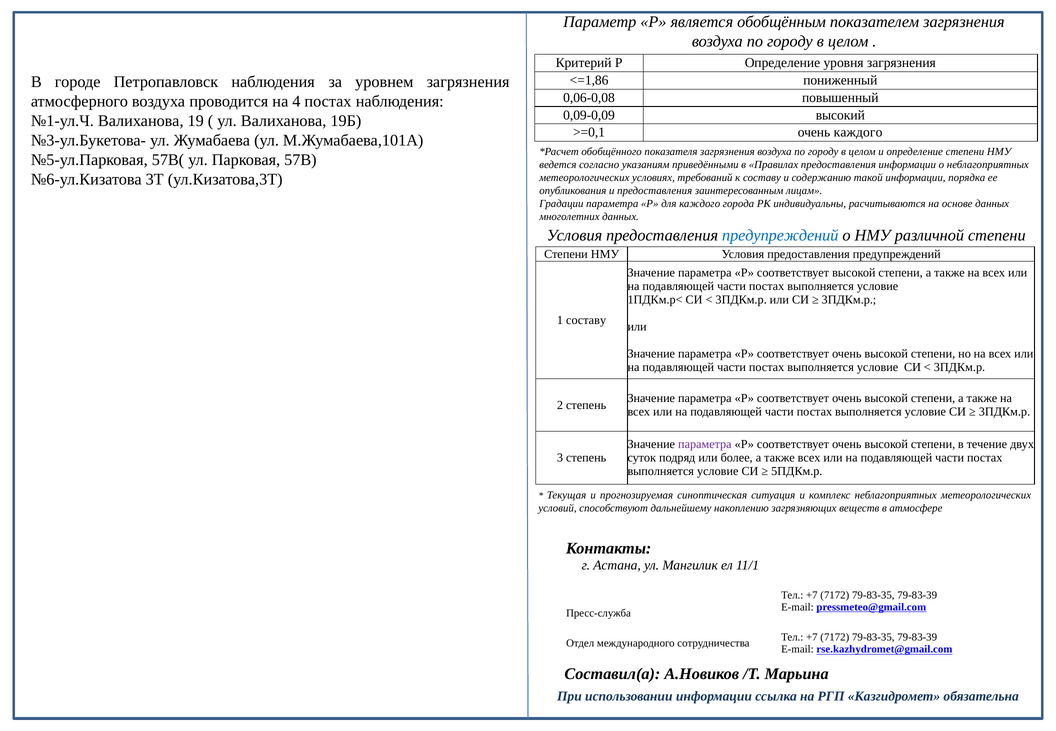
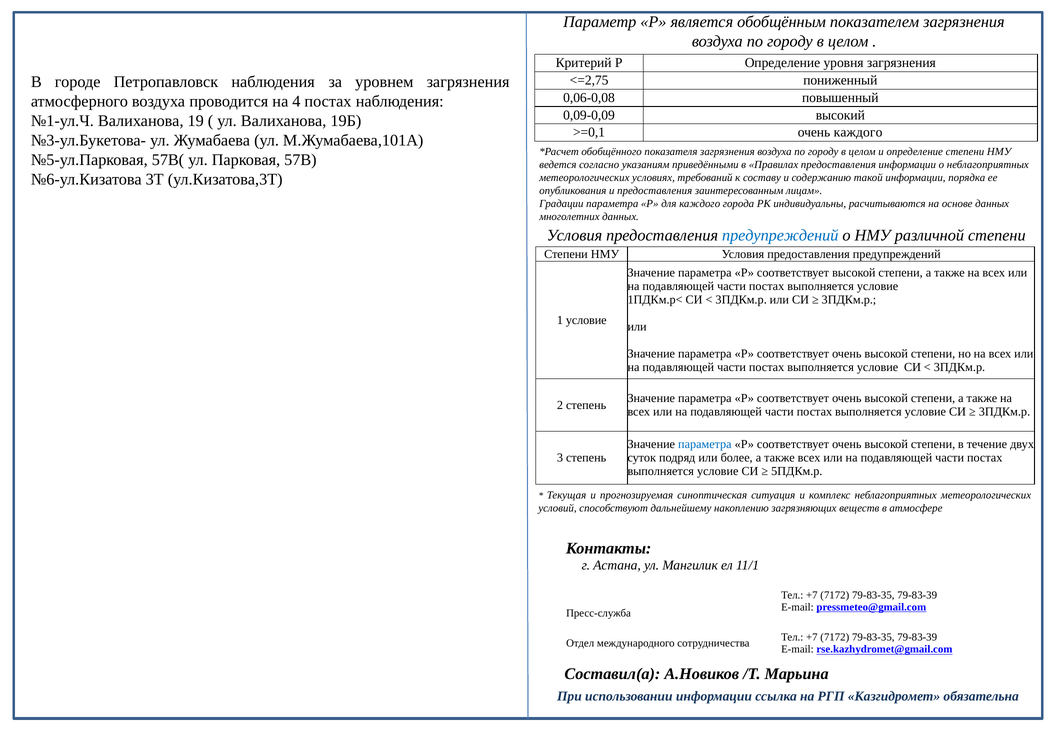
<=1,86: <=1,86 -> <=2,75 (589, 80)
1 составу: составу -> условие (586, 320)
параметра colour: purple -> blue (705, 444)
